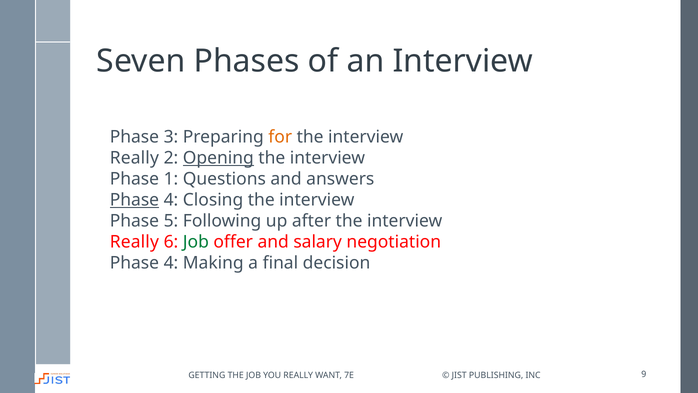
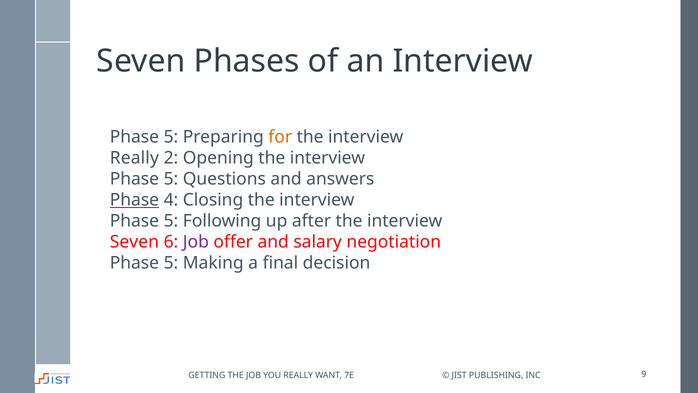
3: 3 -> 5 (171, 137)
Opening underline: present -> none (218, 158)
1: 1 -> 5 (171, 179)
Really: Really -> Seven (134, 242)
Job colour: green -> purple (196, 242)
4: 4 -> 5 (171, 263)
